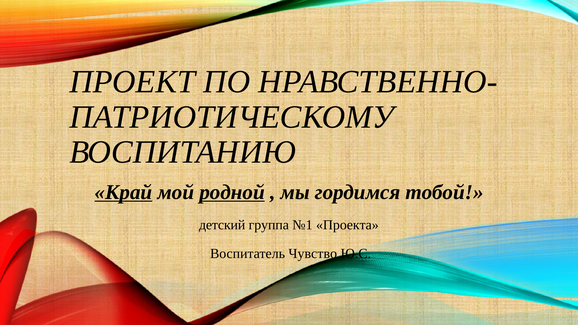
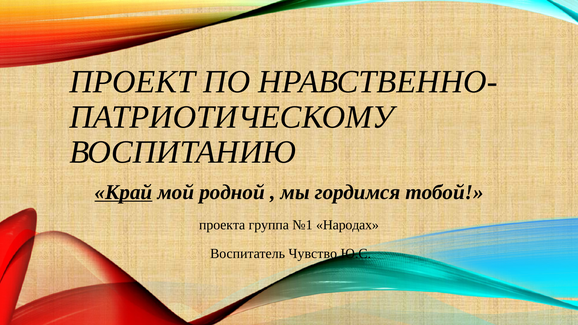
родной underline: present -> none (232, 192)
детский: детский -> проекта (222, 225)
Проекта: Проекта -> Народах (347, 225)
